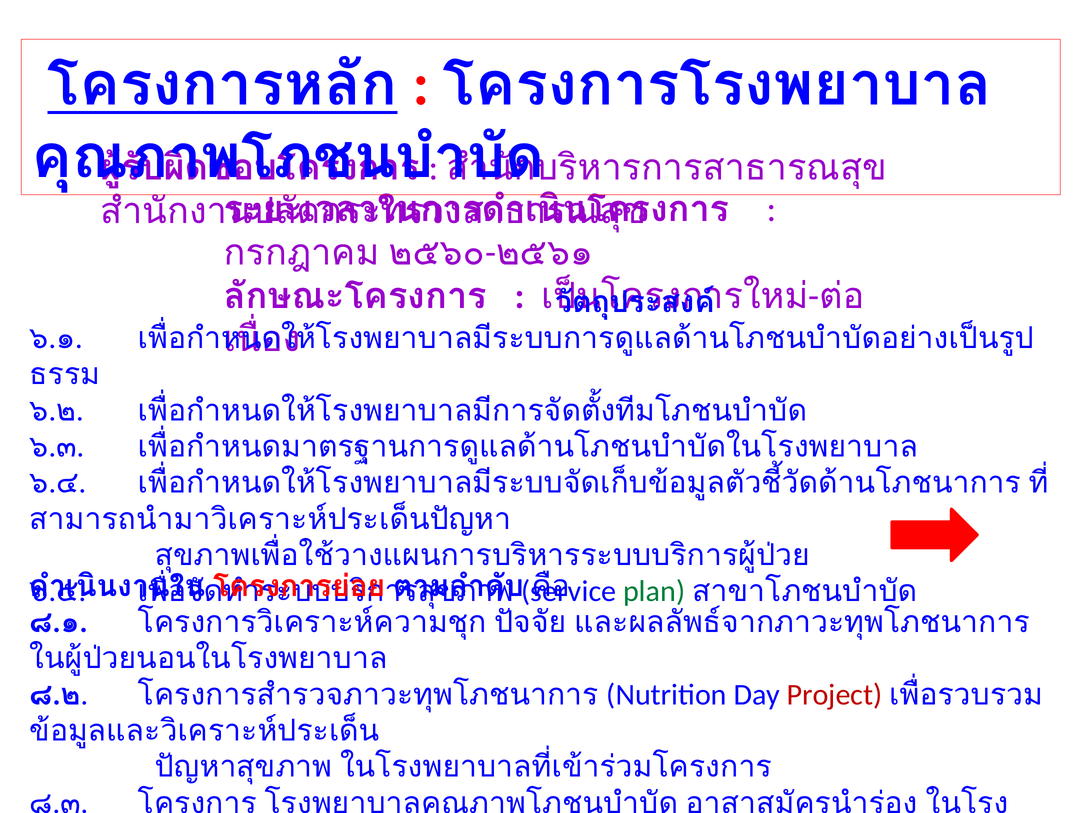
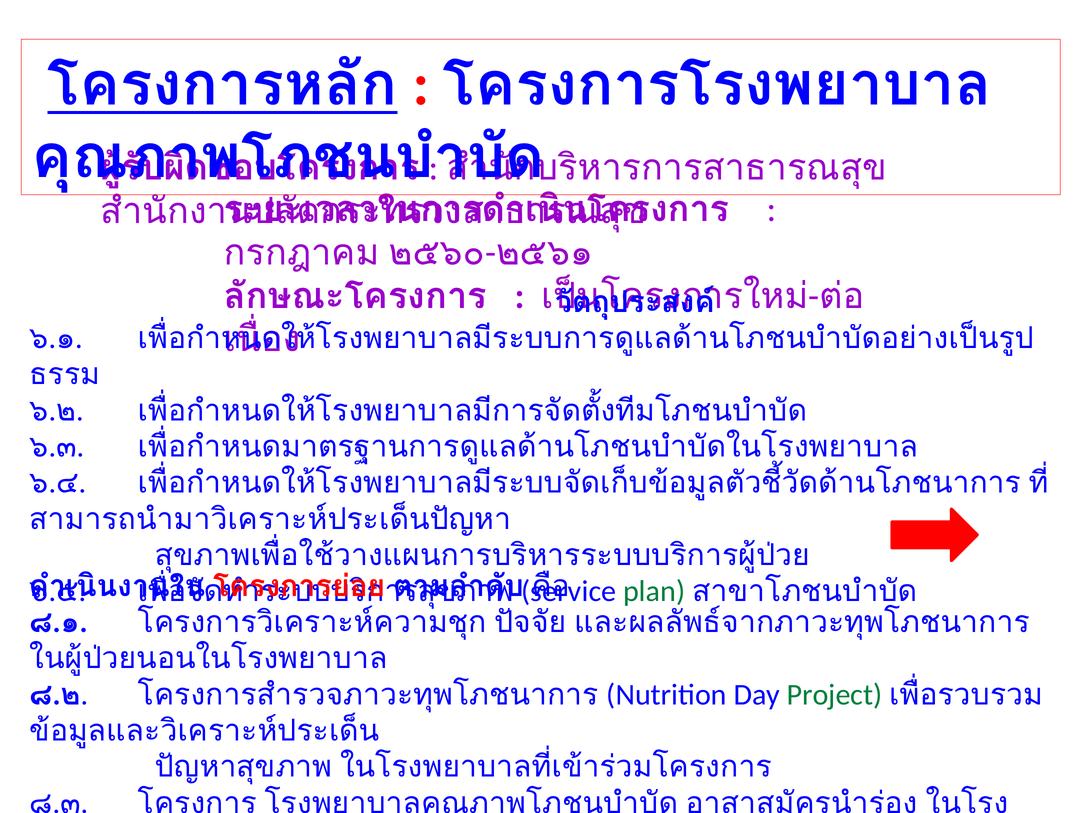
Project colour: red -> green (834, 695)
